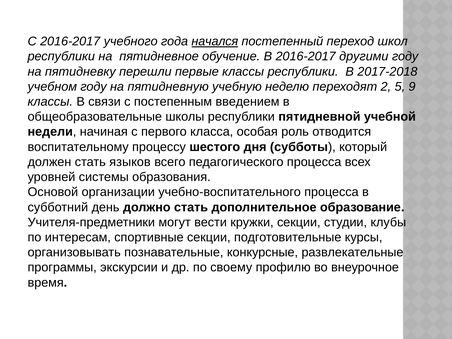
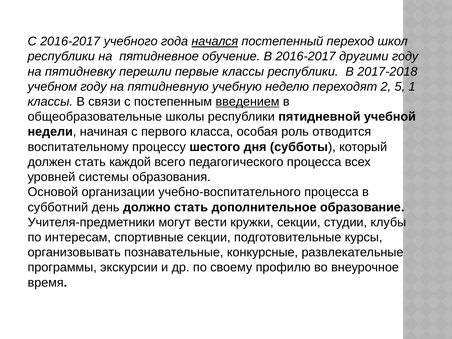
9: 9 -> 1 (412, 87)
введением underline: none -> present (248, 102)
языков: языков -> каждой (130, 162)
